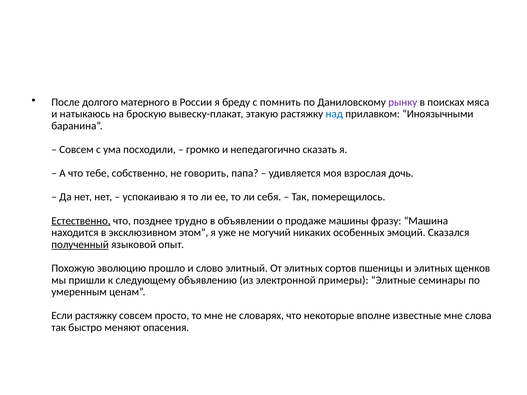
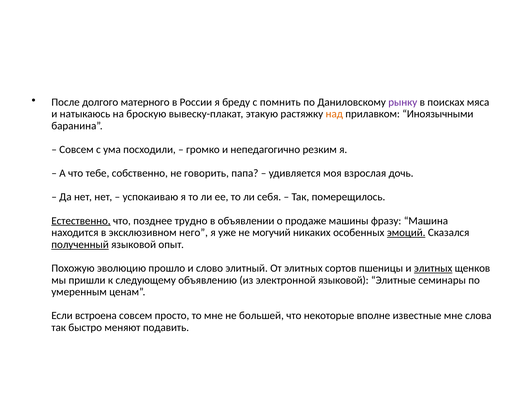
над colour: blue -> orange (334, 114)
сказать: сказать -> резким (320, 150)
этом: этом -> него (194, 233)
эмоций underline: none -> present (406, 233)
элитных underline: none -> present (433, 268)
электронной примеры: примеры -> языковой (343, 280)
Если растяжку: растяжку -> встроена (96, 316)
словарях: словарях -> большей (261, 316)
опасения: опасения -> подавить (166, 328)
